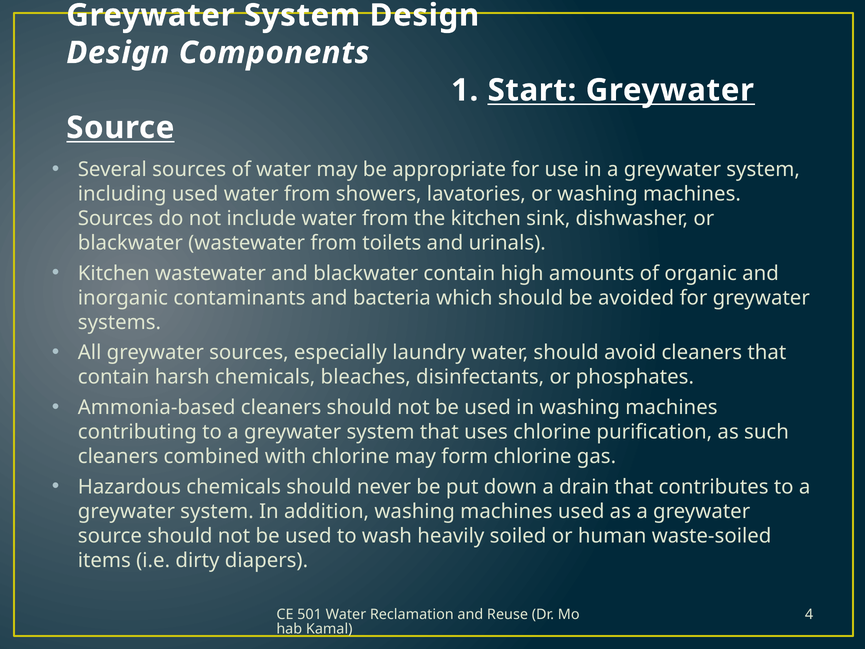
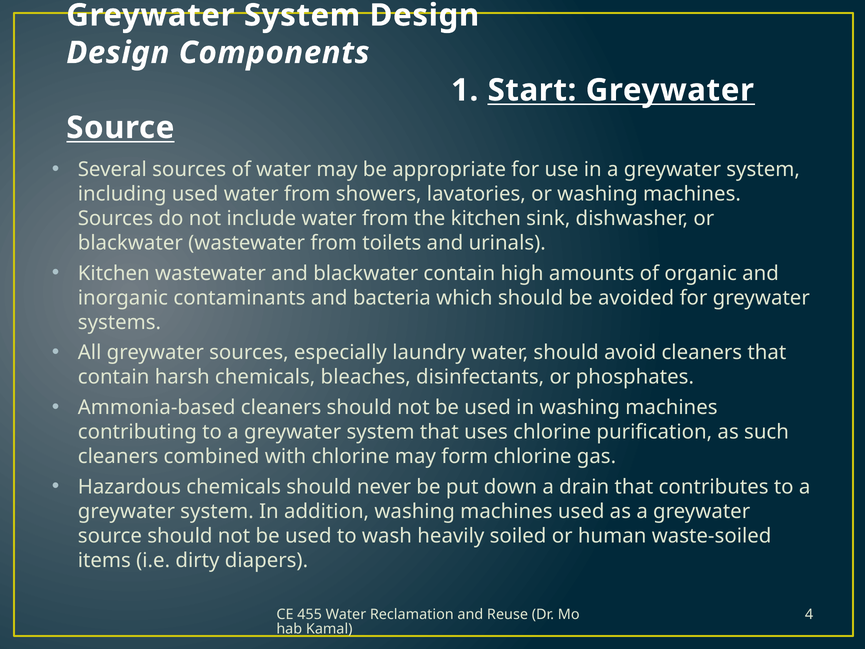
501: 501 -> 455 (310, 614)
